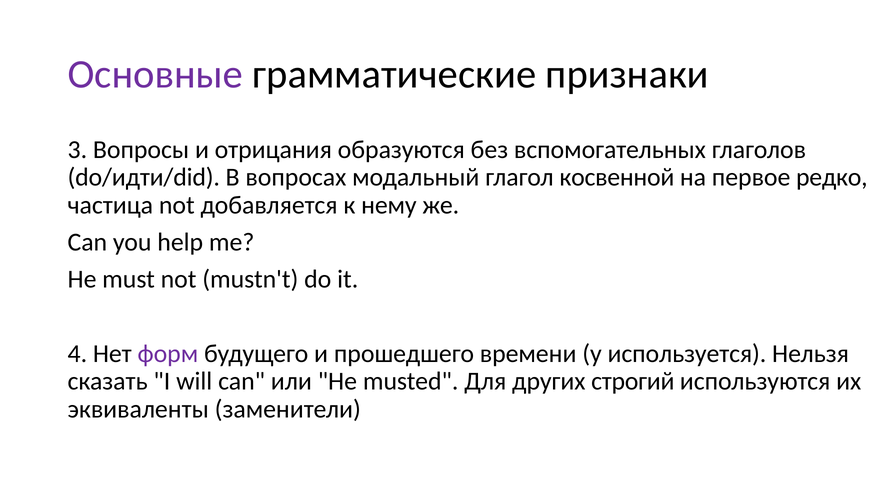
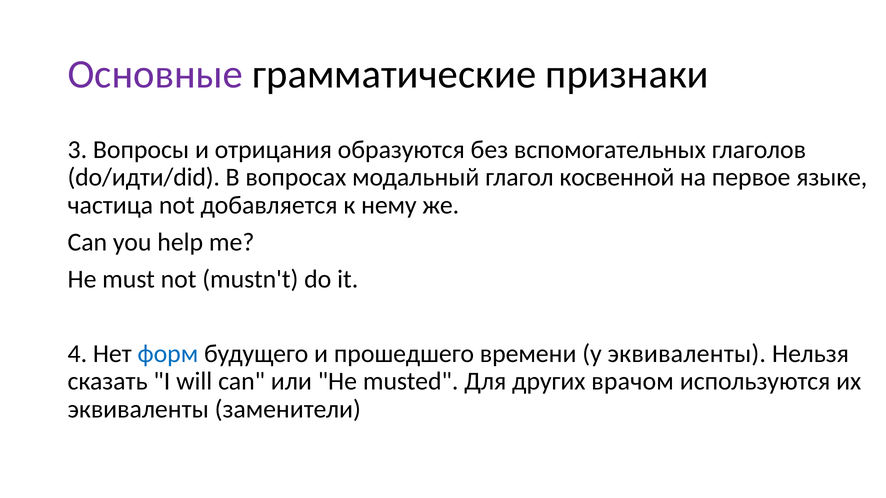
редко: редко -> языке (832, 178)
форм colour: purple -> blue (168, 354)
у используется: используется -> эквиваленты (687, 354)
строгий: строгий -> врачом (633, 382)
